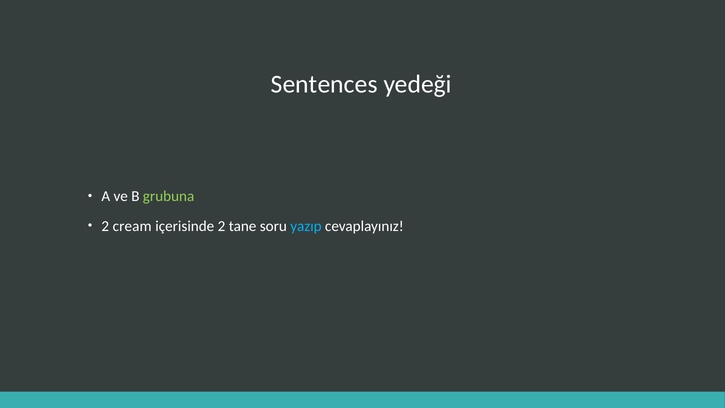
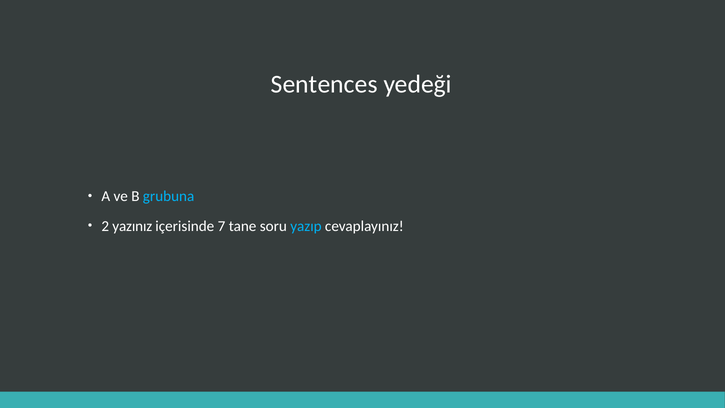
grubuna colour: light green -> light blue (169, 196)
cream: cream -> yazınız (132, 226)
içerisinde 2: 2 -> 7 (221, 226)
